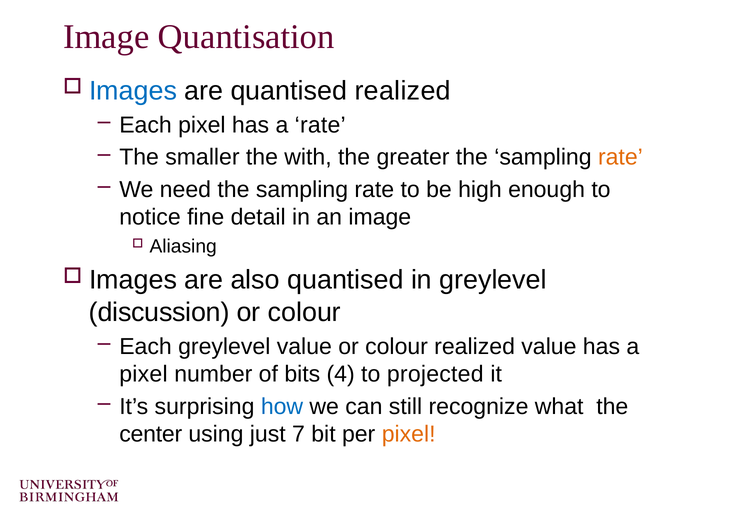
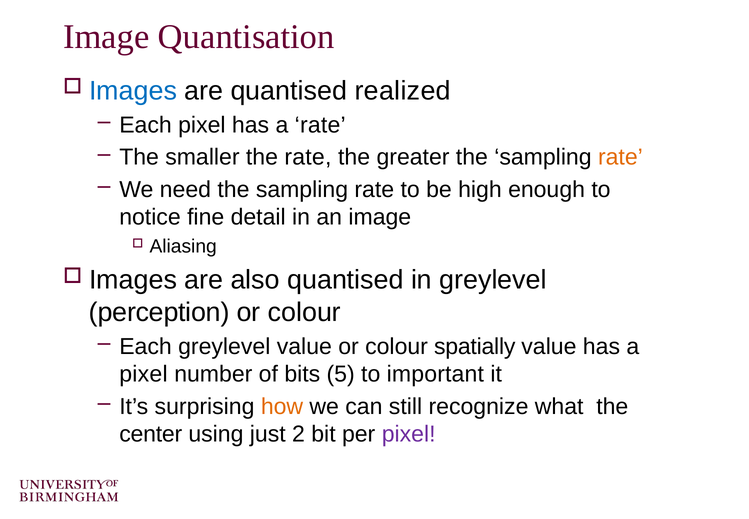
the with: with -> rate (308, 157)
discussion: discussion -> perception (159, 312)
colour realized: realized -> spatially (475, 346)
4: 4 -> 5 (341, 374)
projected: projected -> important (435, 374)
how colour: blue -> orange (282, 406)
7: 7 -> 2 (299, 434)
pixel colour: orange -> purple (409, 434)
